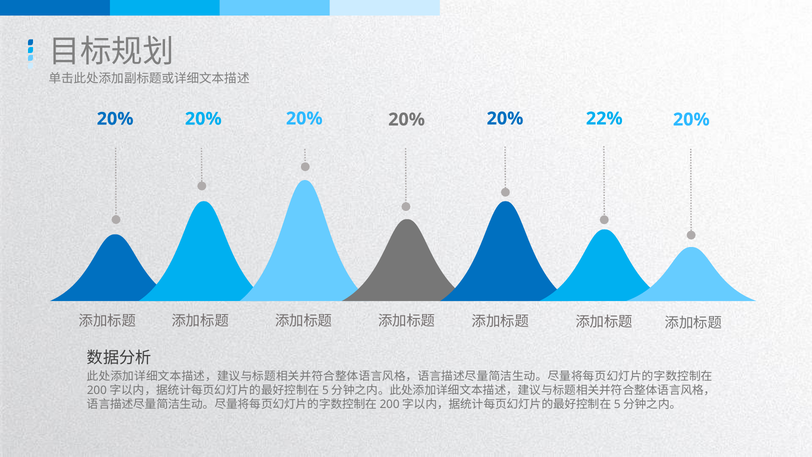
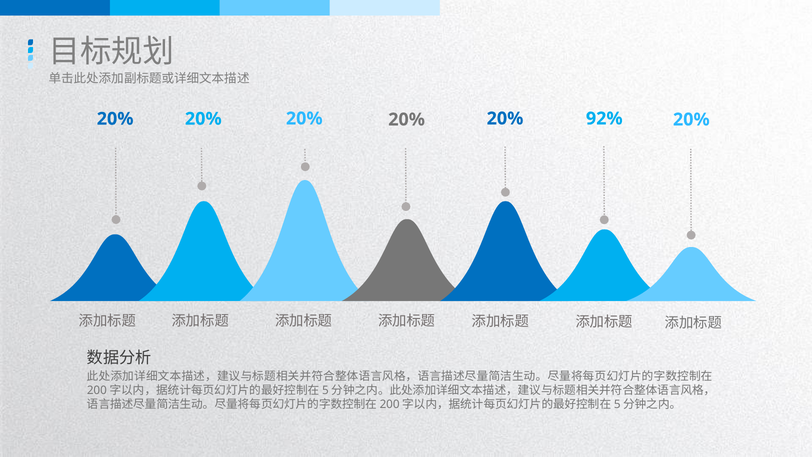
22%: 22% -> 92% (604, 118)
